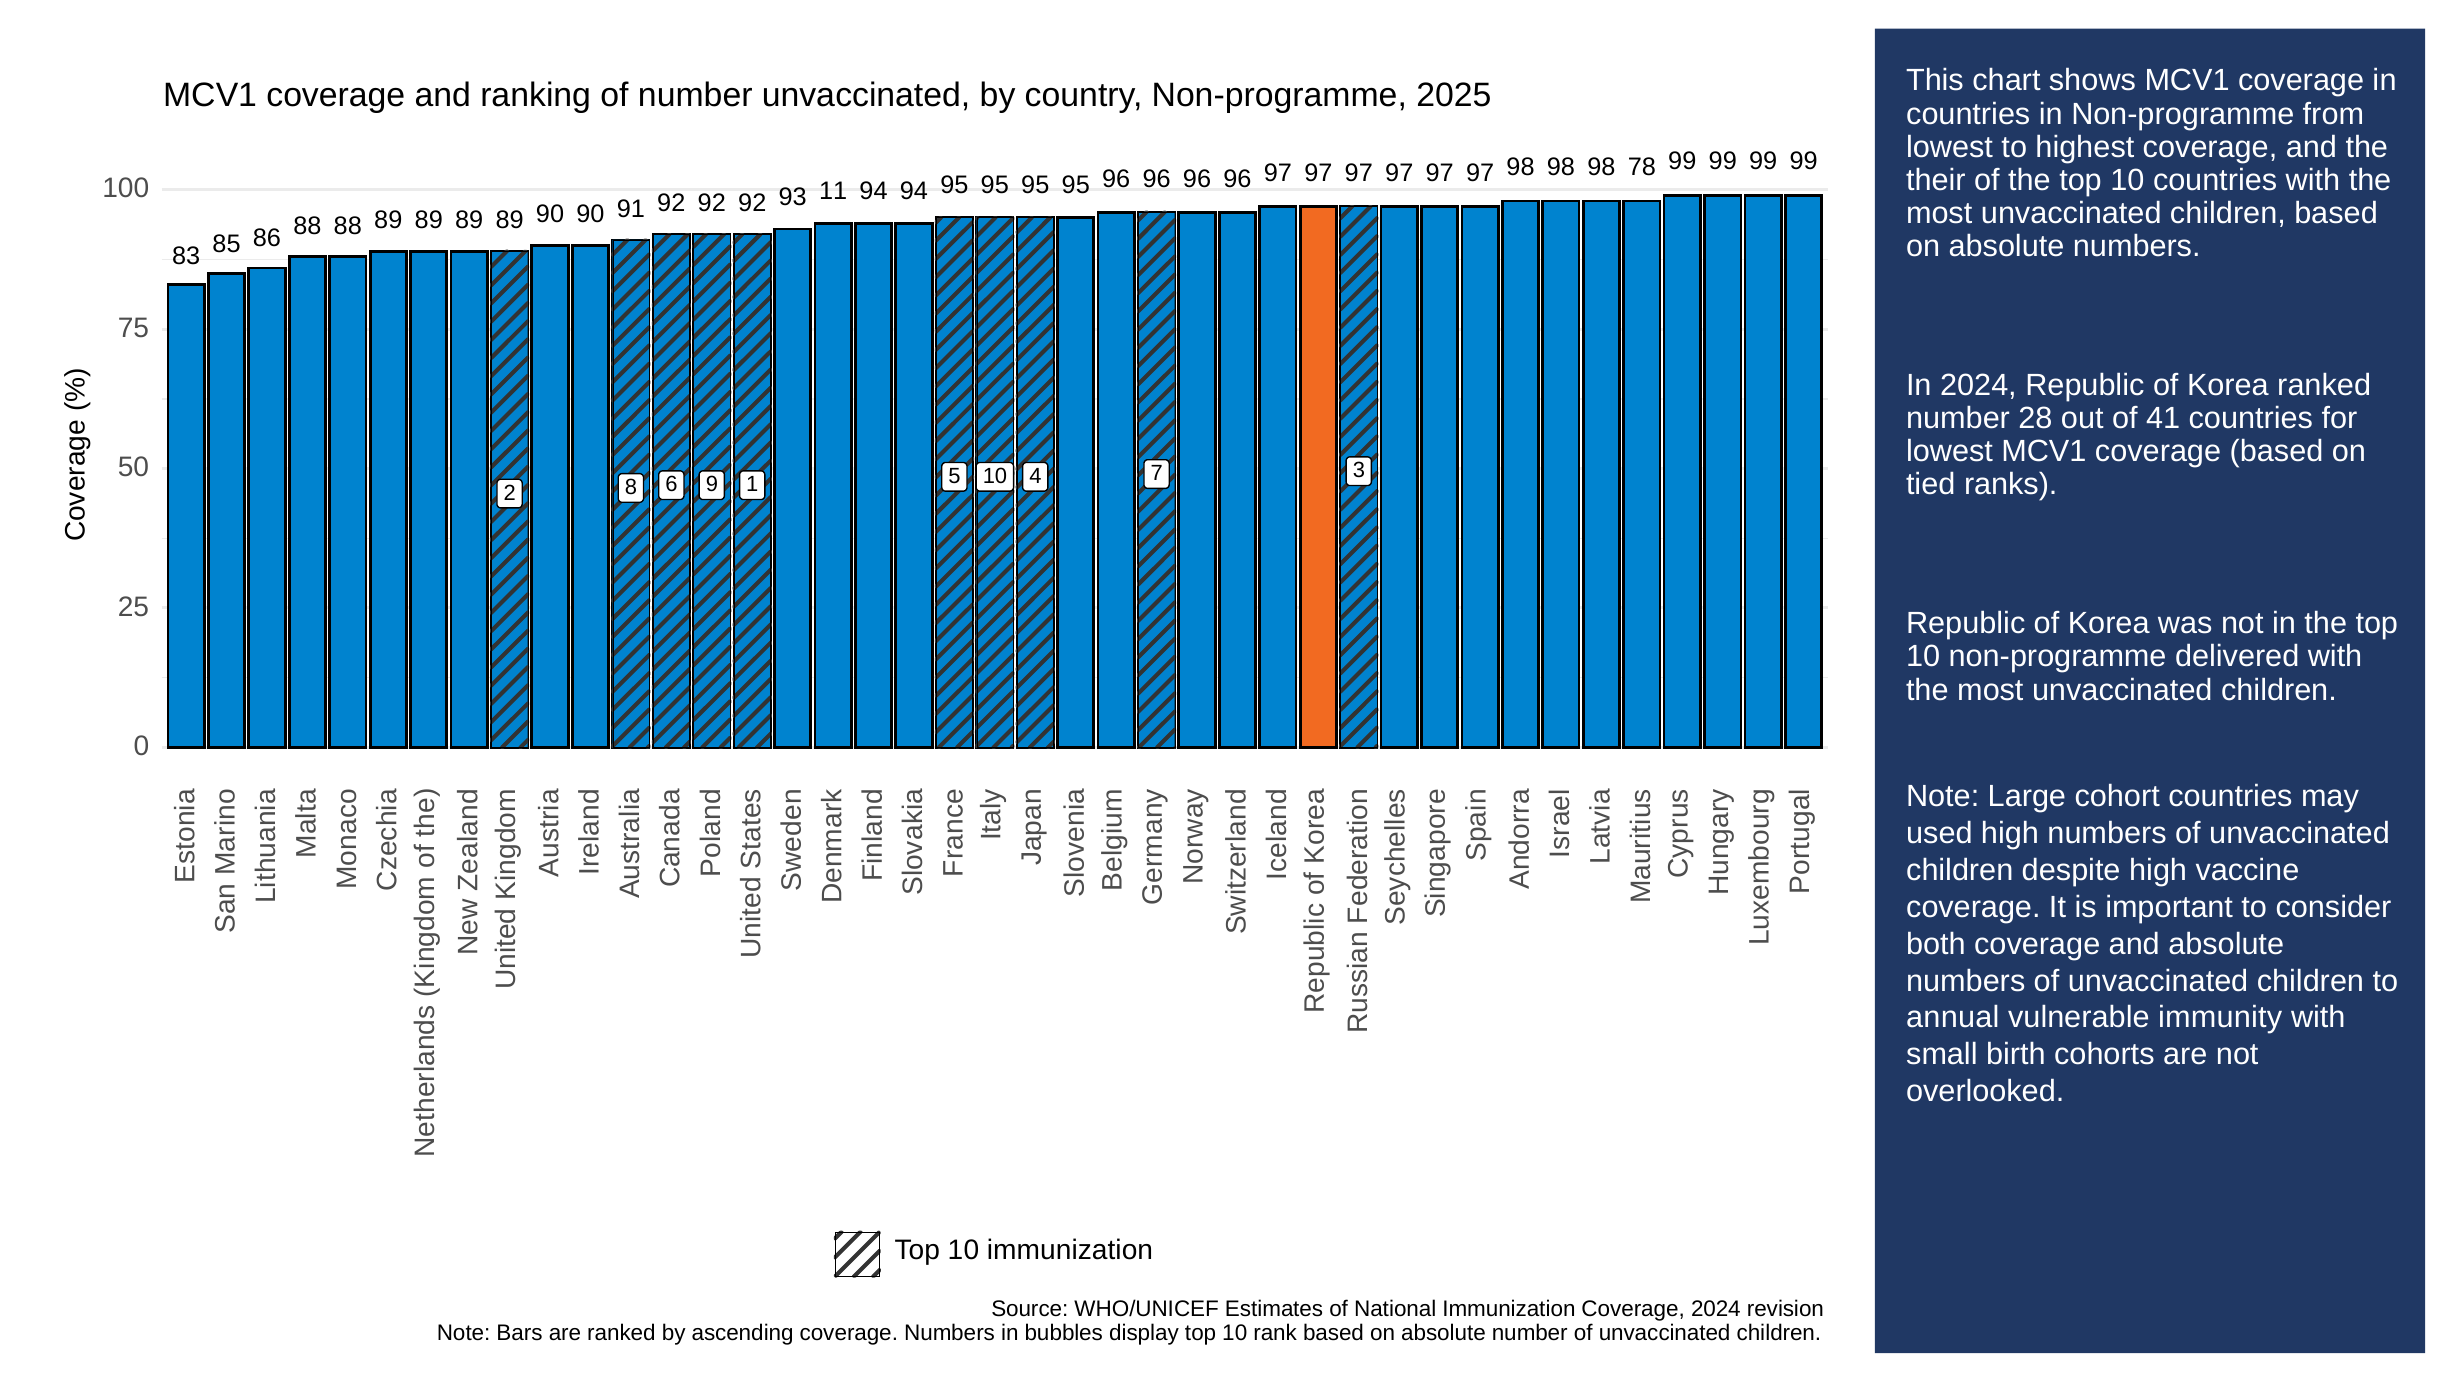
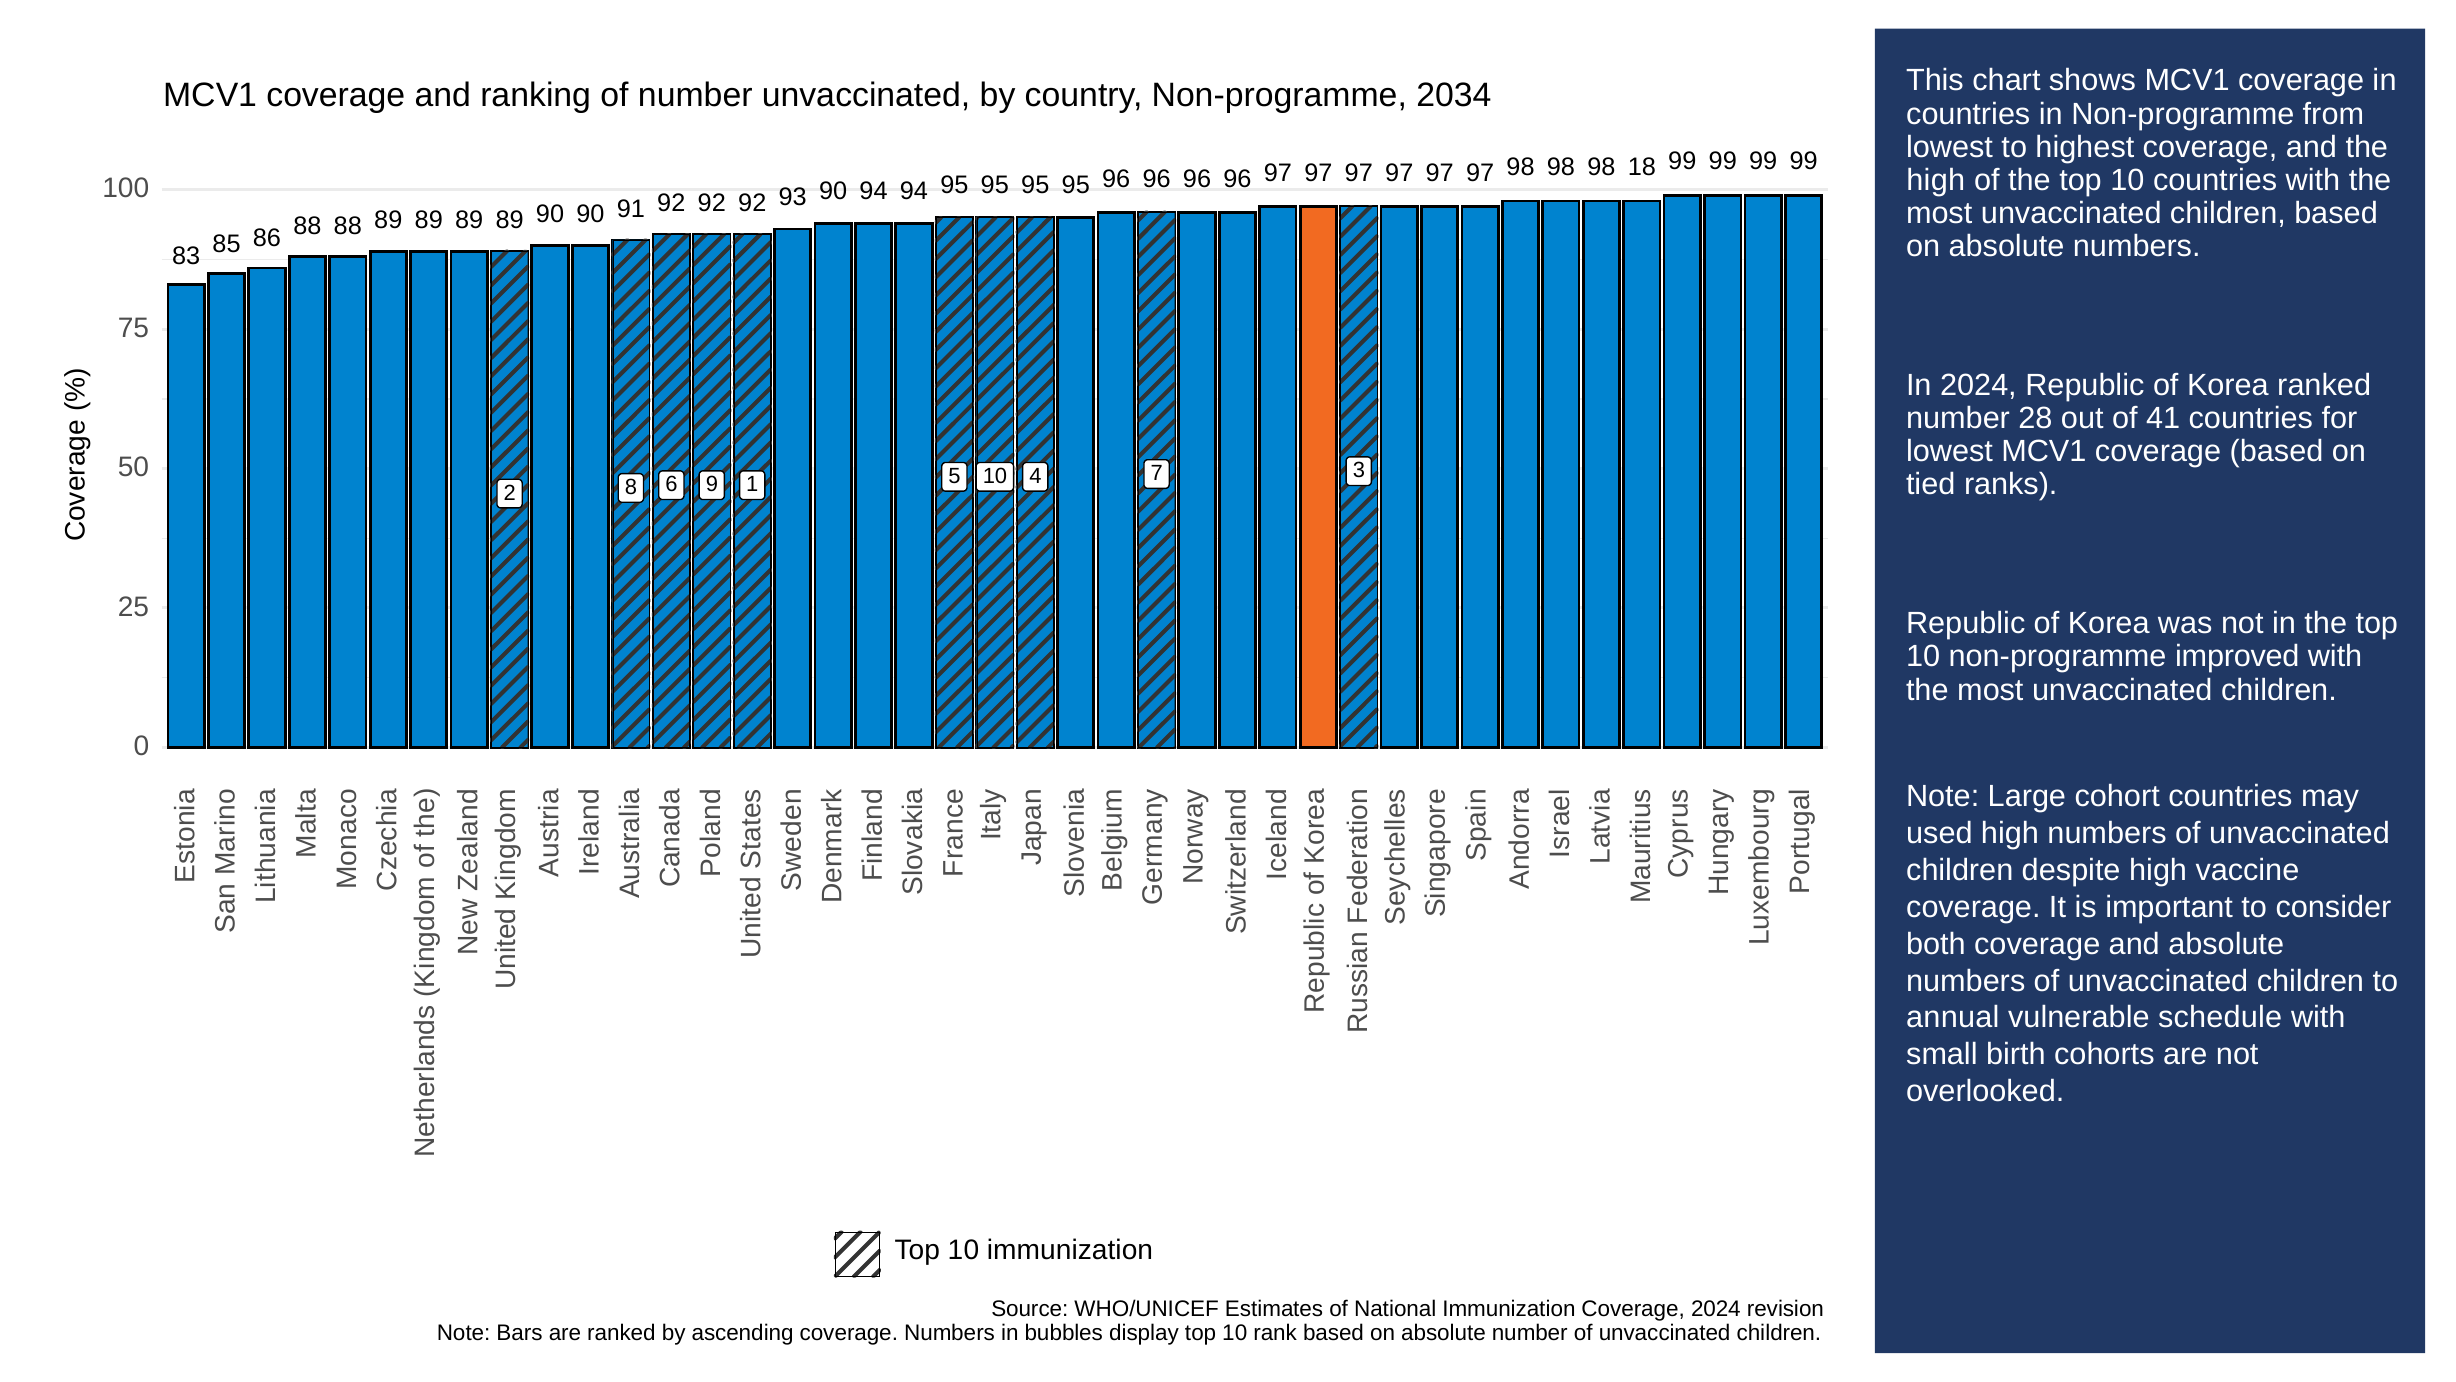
2025: 2025 -> 2034 (1454, 95)
78: 78 -> 18 (1642, 167)
their: their -> high (1936, 180)
93 11: 11 -> 90 (833, 191)
delivered: delivered -> improved (2237, 657)
immunity: immunity -> schedule (2220, 1017)
